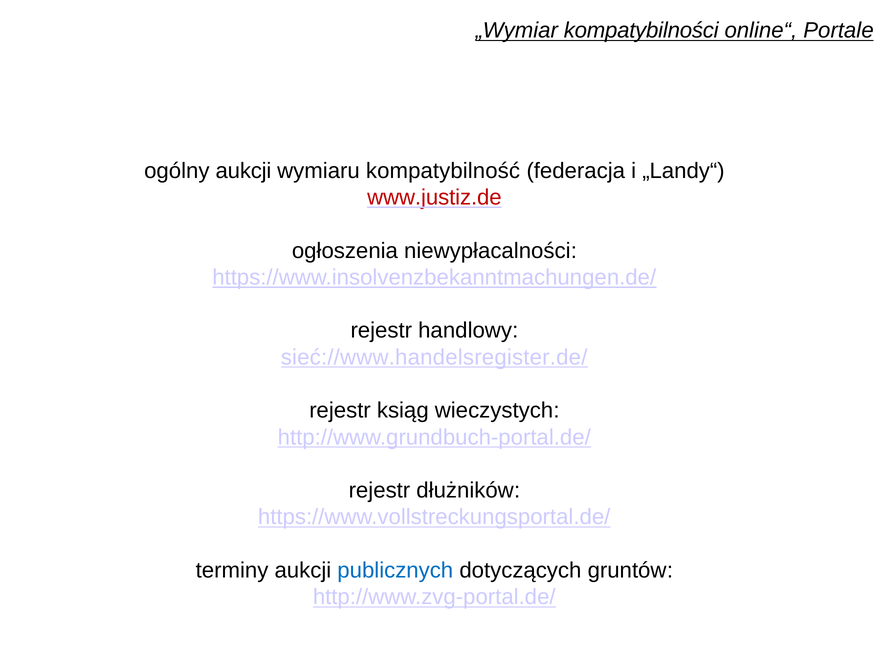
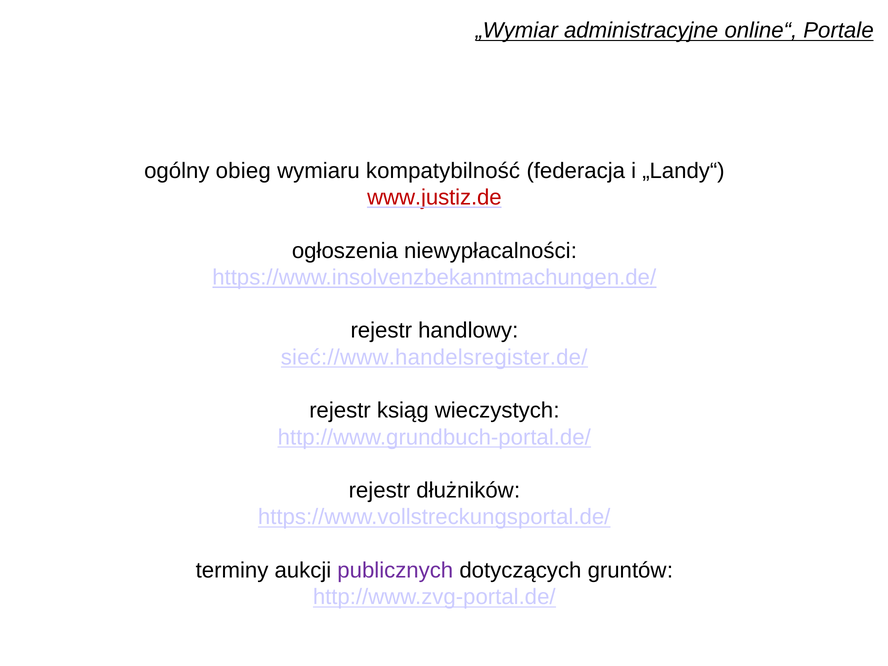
kompatybilności: kompatybilności -> administracyjne (641, 31)
ogólny aukcji: aukcji -> obieg (243, 171)
publicznych colour: blue -> purple (395, 570)
